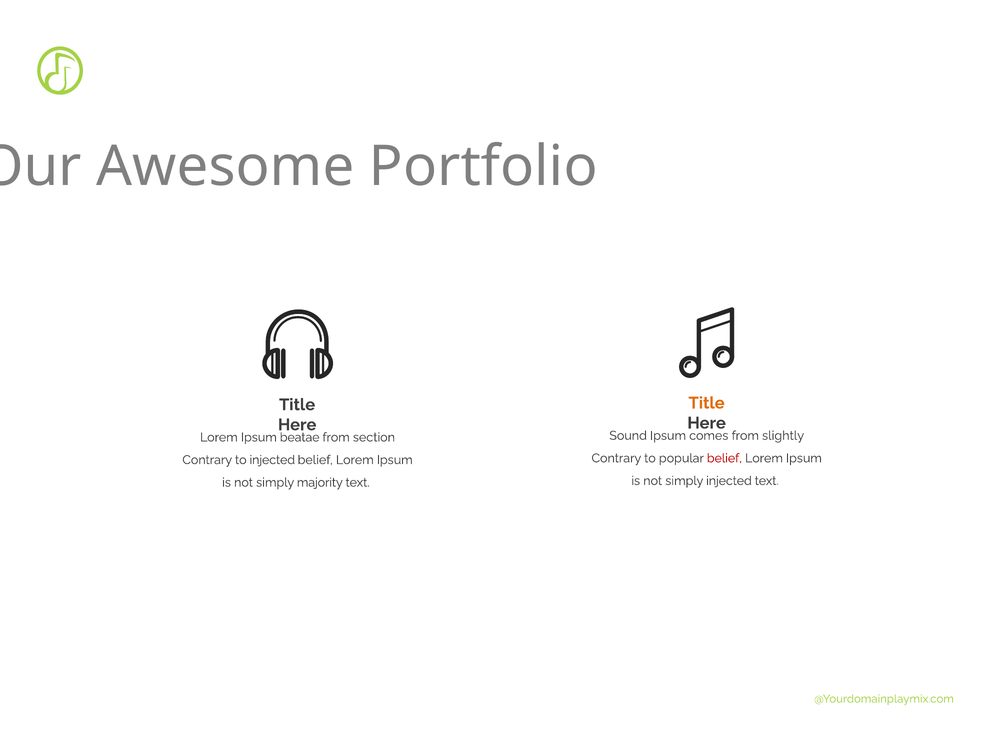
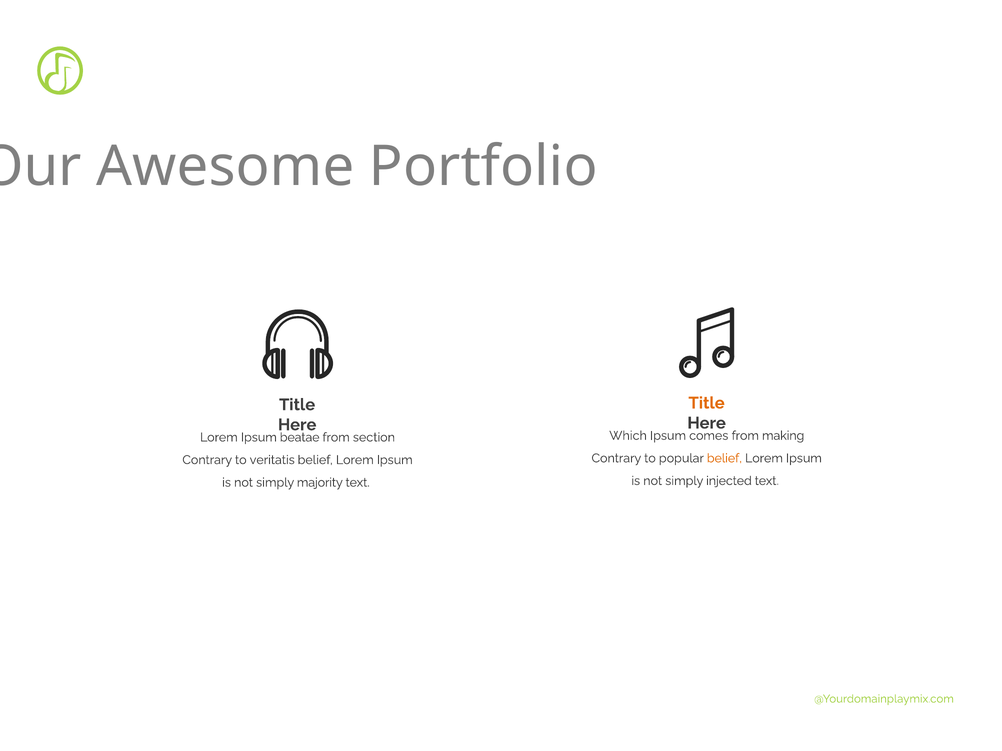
Sound: Sound -> Which (628, 436)
slightly: slightly -> making (783, 436)
belief colour: red -> orange (724, 459)
to injected: injected -> veritatis (272, 460)
